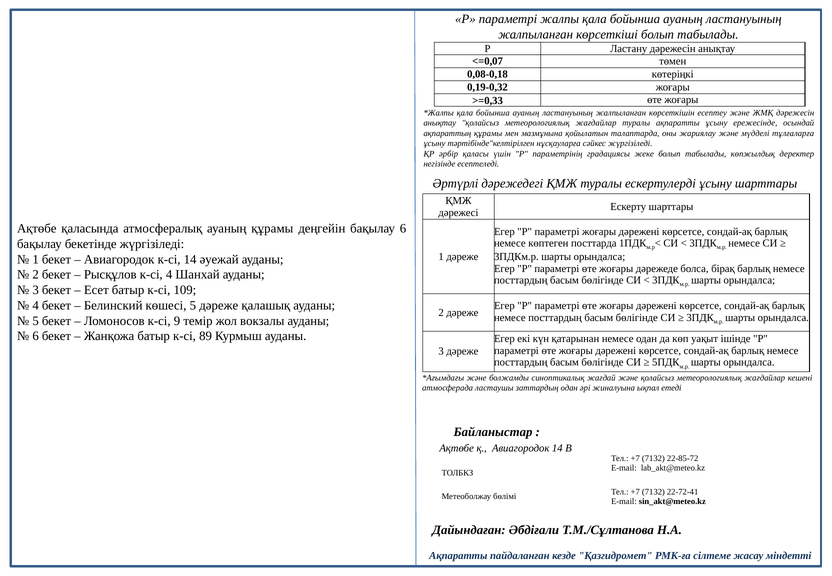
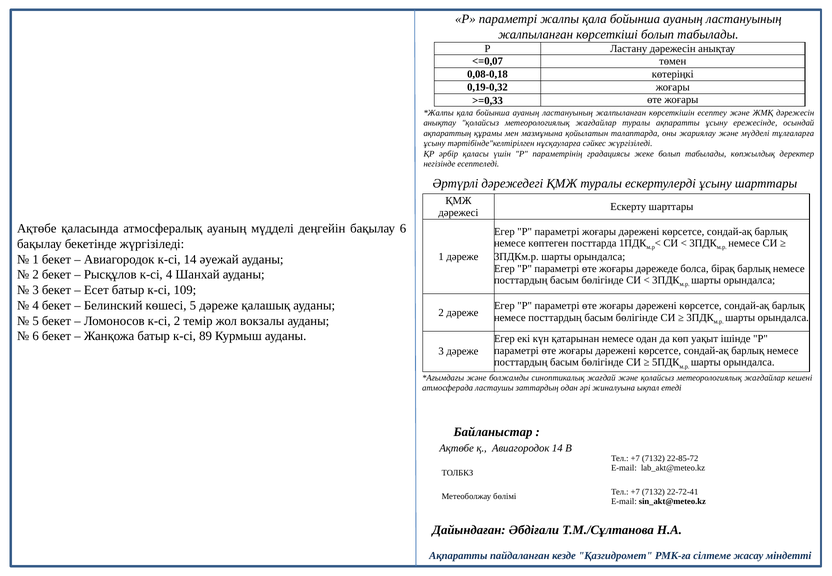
ауаның құрамы: құрамы -> мүдделі (272, 229)
к-сі 9: 9 -> 2 (177, 321)
